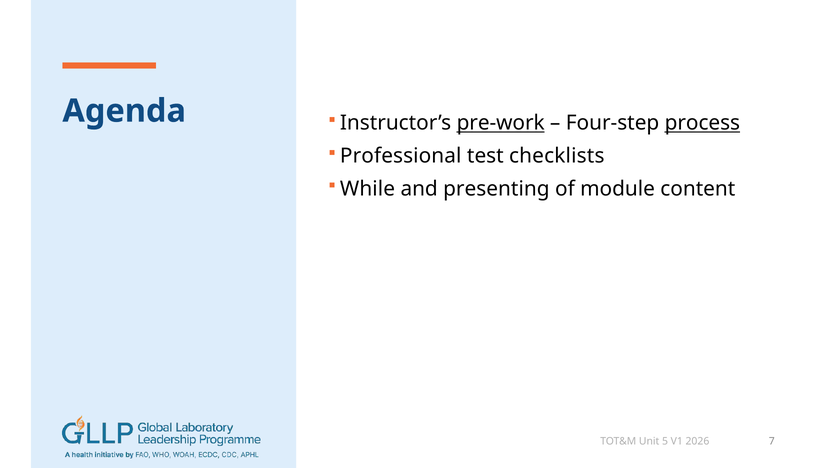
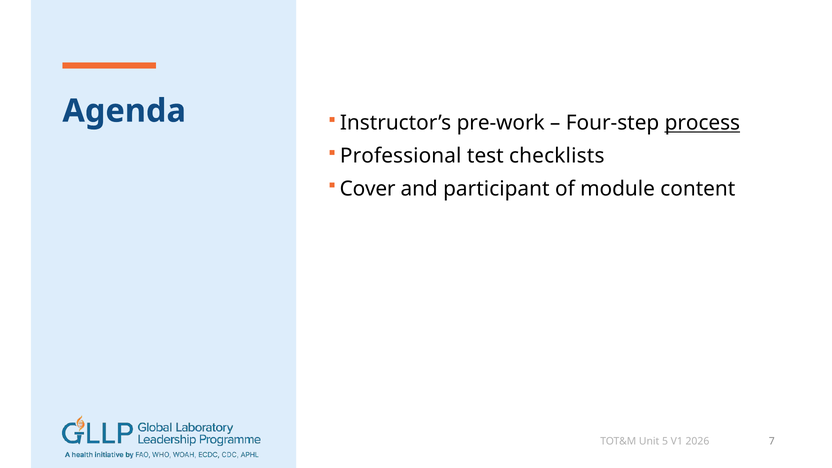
pre-work underline: present -> none (501, 123)
While: While -> Cover (368, 189)
presenting: presenting -> participant (496, 189)
